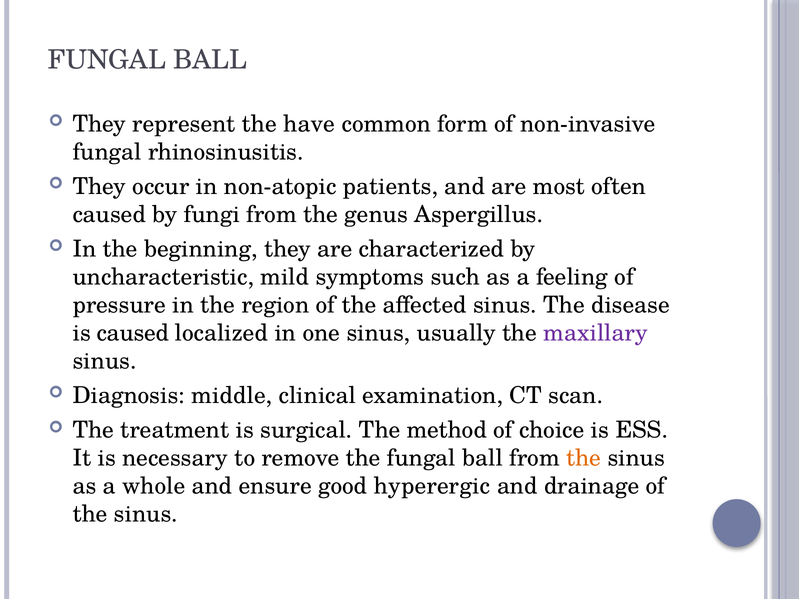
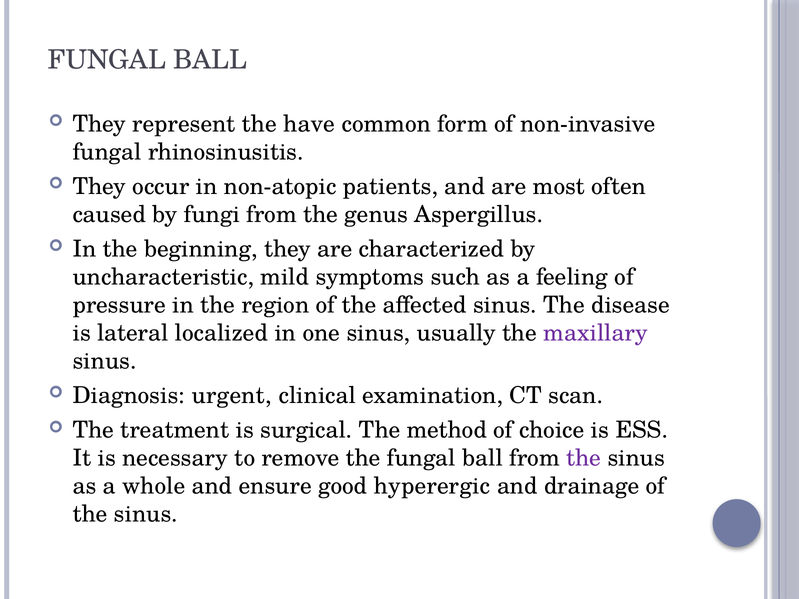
is caused: caused -> lateral (133, 333)
middle: middle -> urgent (232, 396)
the colour: orange -> purple (584, 458)
